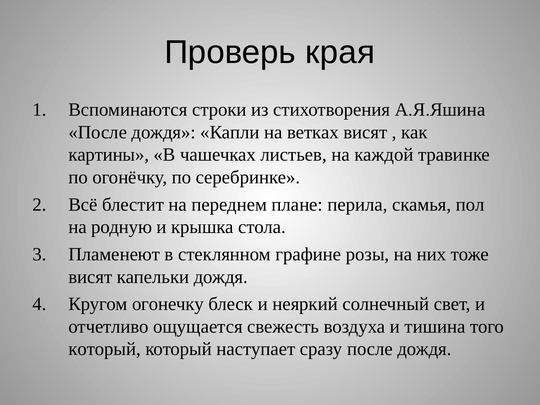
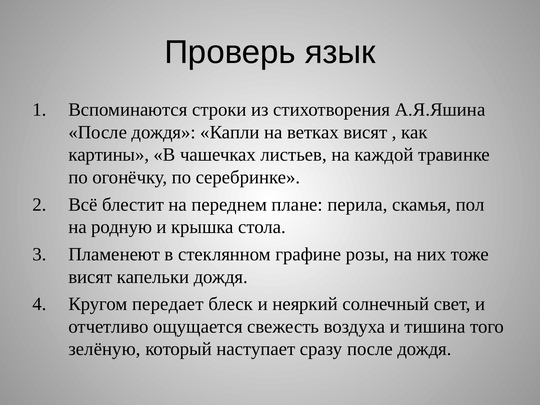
края: края -> язык (340, 52)
огонечку: огонечку -> передает (168, 304)
который: который -> зелёную (105, 349)
